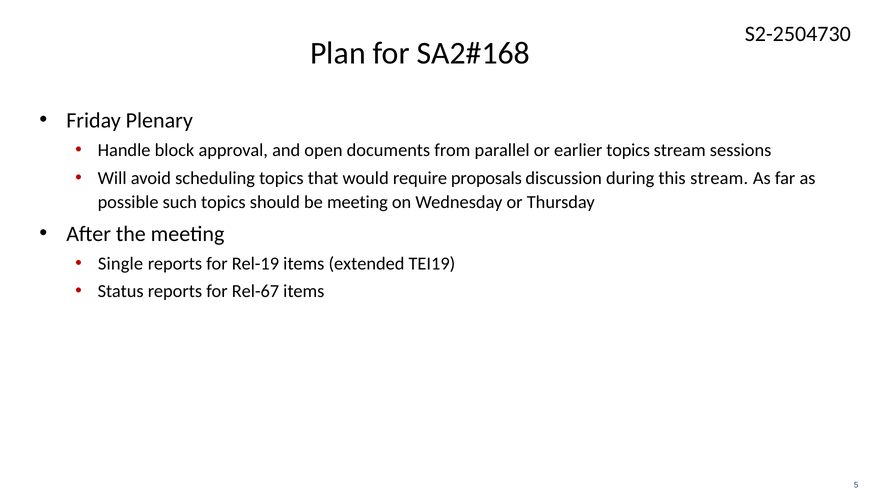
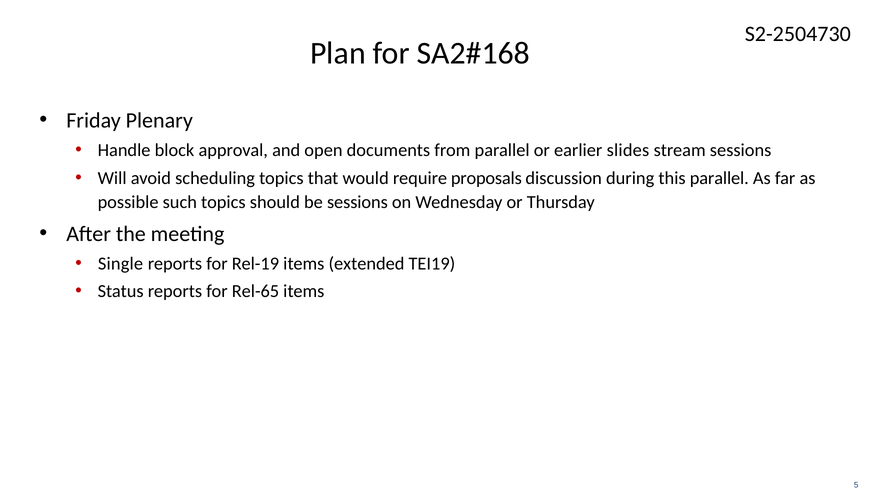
earlier topics: topics -> slides (628, 150)
this stream: stream -> parallel (719, 178)
be meeting: meeting -> sessions (357, 203)
Rel-67: Rel-67 -> Rel-65 (255, 292)
